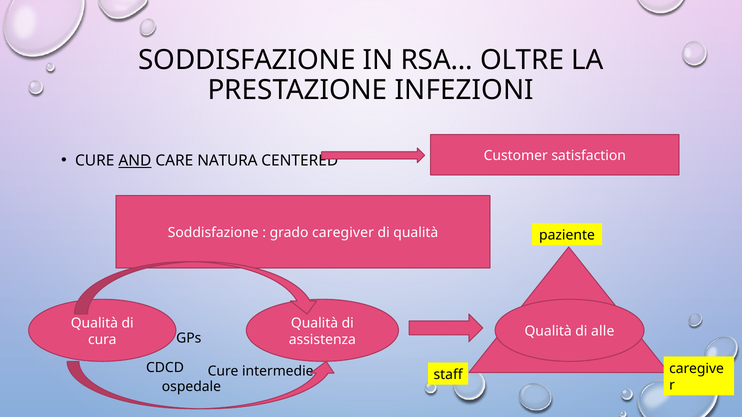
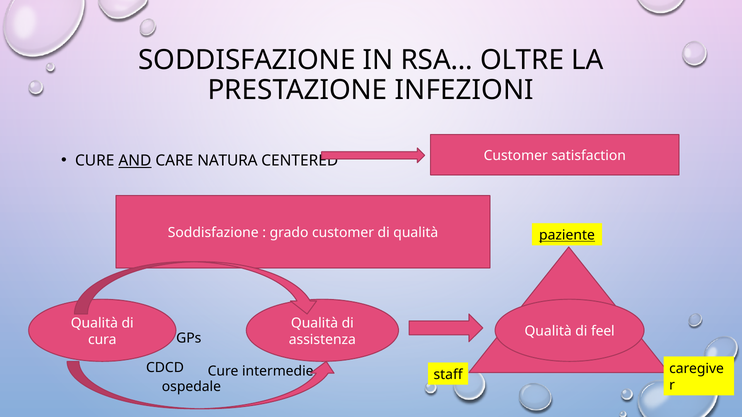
grado caregiver: caregiver -> customer (343, 233)
paziente underline: none -> present (567, 235)
alle: alle -> feel (603, 332)
